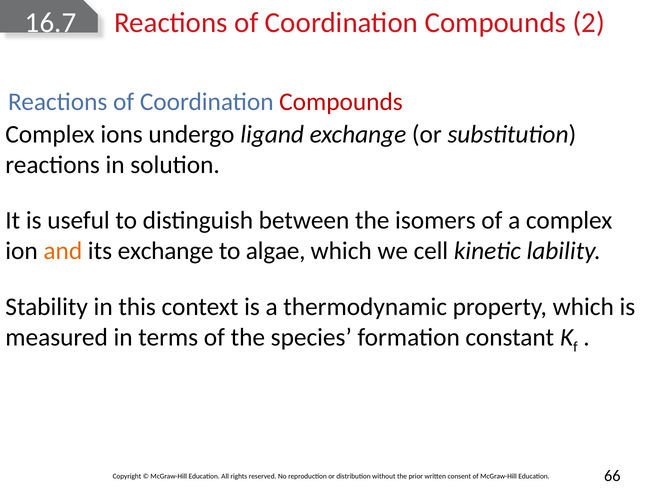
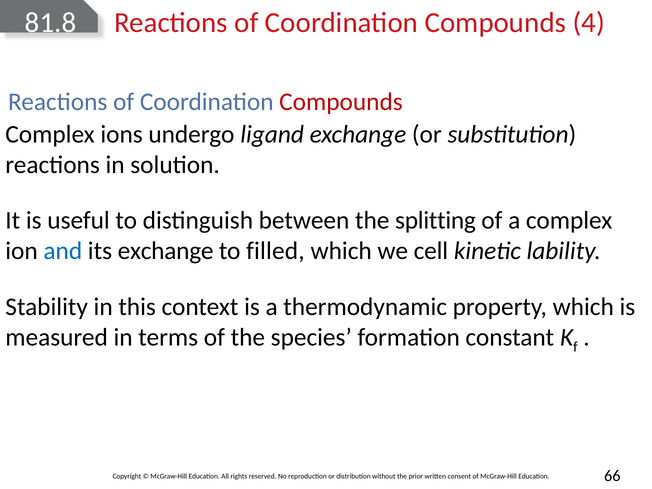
16.7: 16.7 -> 81.8 (51, 23)
2: 2 -> 4 (589, 23)
isomers: isomers -> splitting (436, 221)
and colour: orange -> blue (63, 251)
algae: algae -> filled (275, 251)
